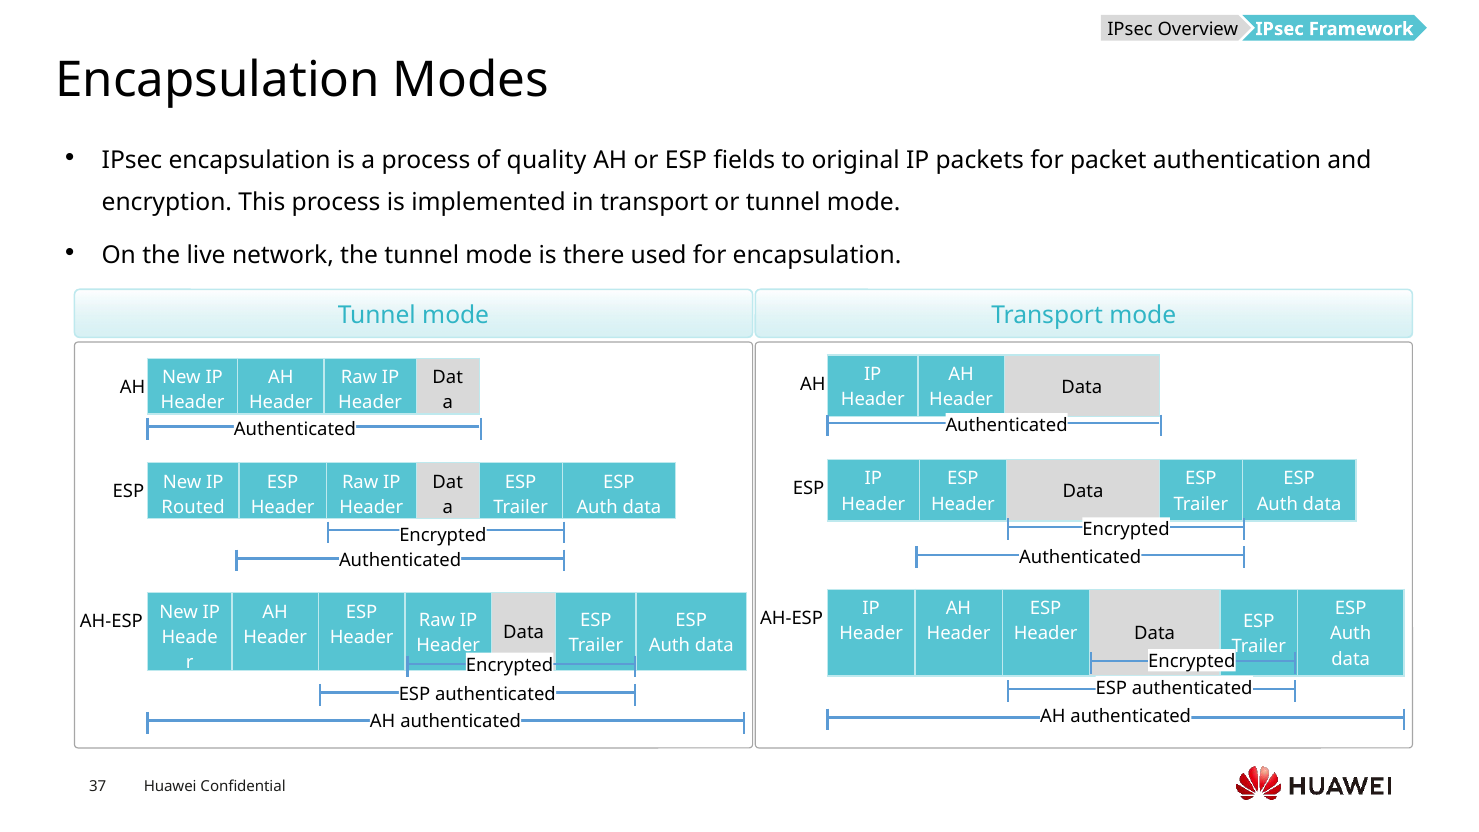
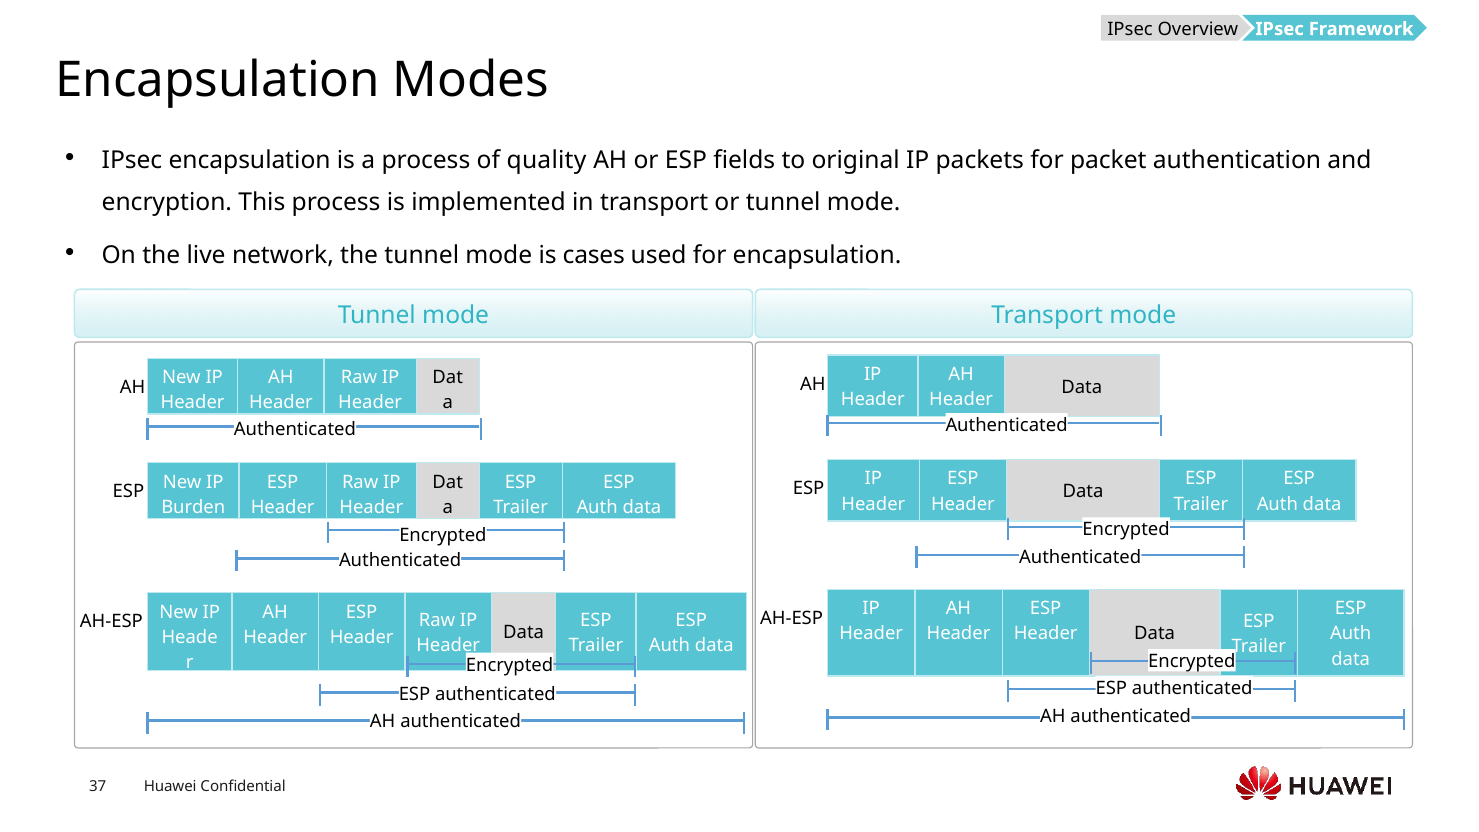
there: there -> cases (594, 256)
Routed: Routed -> Burden (193, 507)
